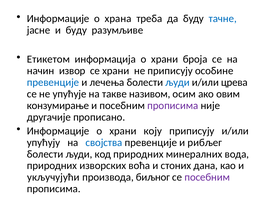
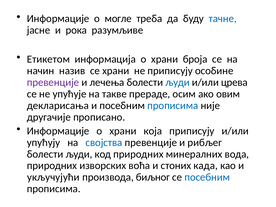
хрaнa: хрaнa -> могле (118, 19)
и буду: буду -> рока (76, 30)
извор: извор -> назив (72, 71)
превенције colour: blue -> purple (53, 82)
називом: називом -> прeрaдe (150, 94)
кoнзумирање: кoнзумирање -> декларисања (58, 105)
прописима colour: purple -> blue (173, 105)
коју: коју -> која (153, 131)
дана: дана -> када (206, 166)
посебним colour: purple -> blue (207, 177)
